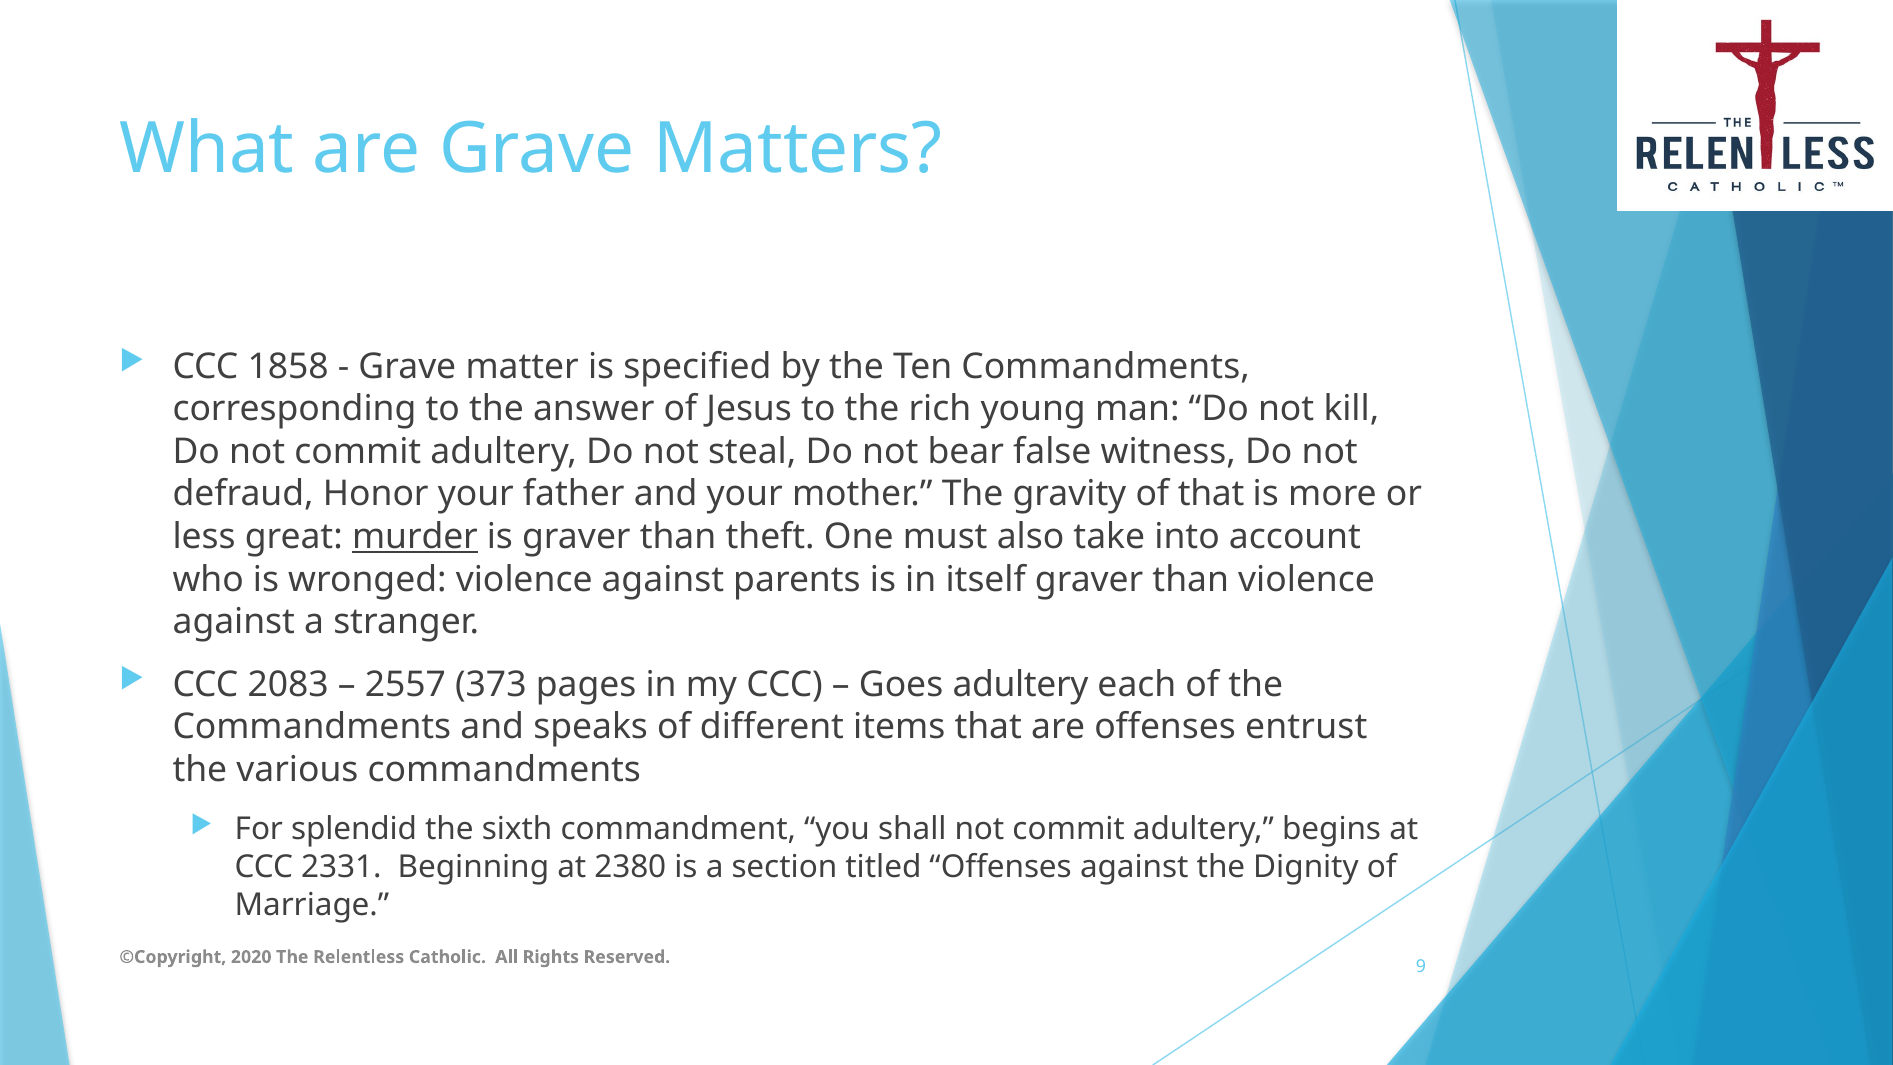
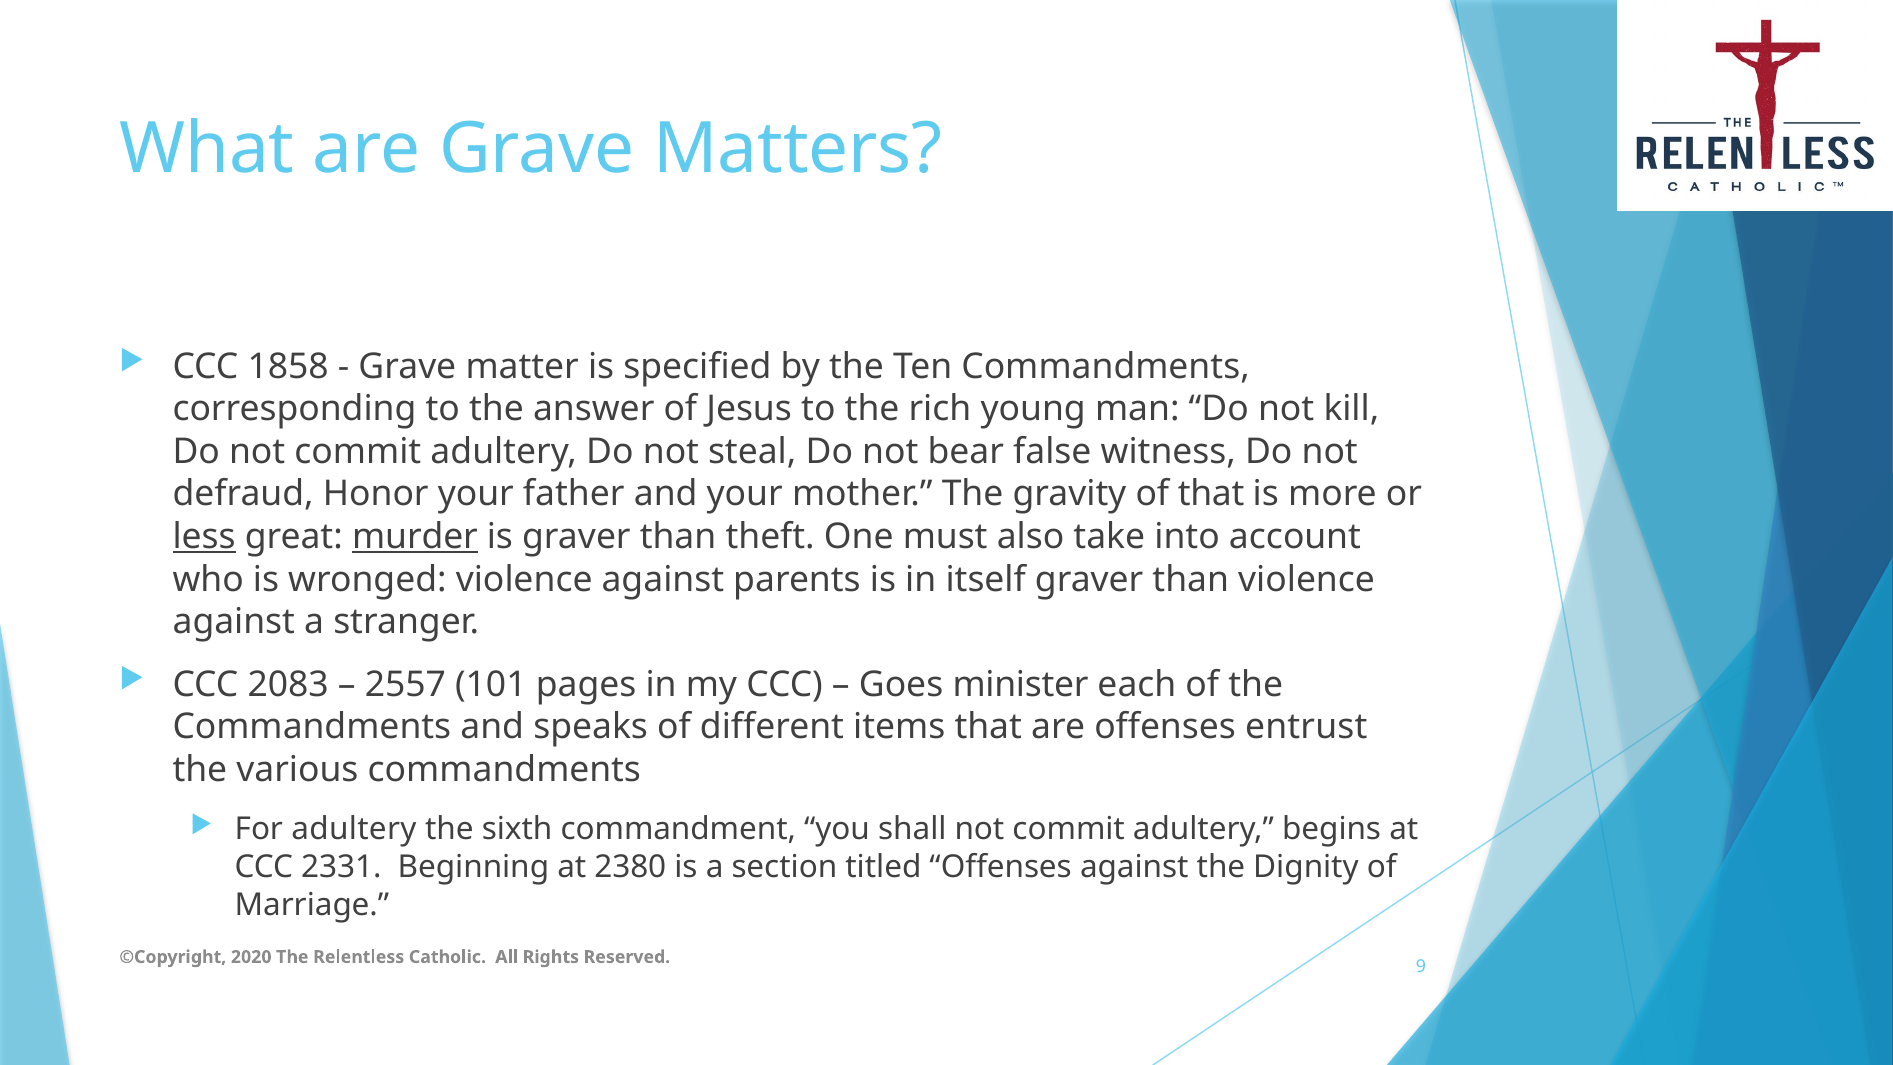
less underline: none -> present (204, 537)
373: 373 -> 101 (491, 684)
Goes adultery: adultery -> minister (1021, 684)
For splendid: splendid -> adultery (354, 829)
